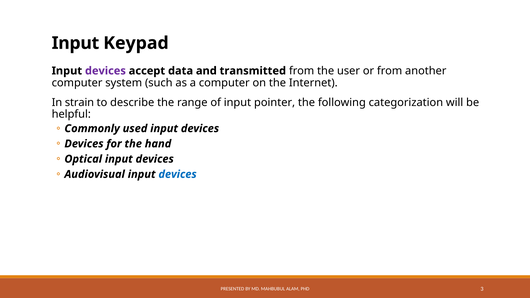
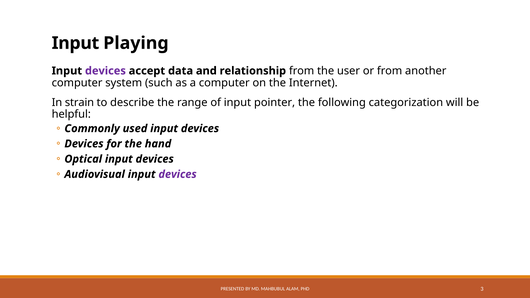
Keypad: Keypad -> Playing (136, 43)
transmitted: transmitted -> relationship (253, 71)
devices colour: blue -> purple (178, 174)
